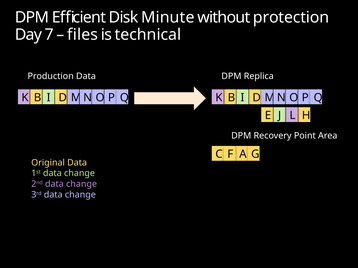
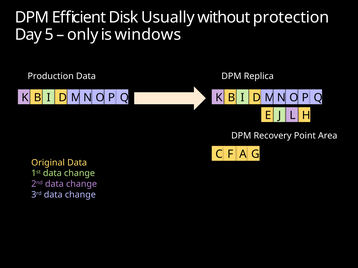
Minute: Minute -> Usually (168, 18)
7: 7 -> 5 (49, 35)
files: files -> only (83, 35)
technical: technical -> windows (148, 35)
